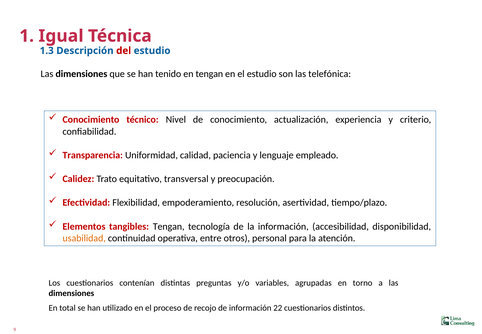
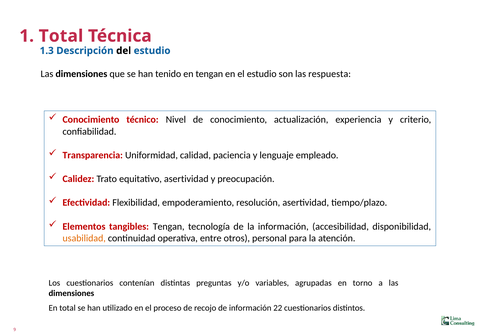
1 Igual: Igual -> Total (61, 36)
del colour: red -> black (124, 51)
telefónica: telefónica -> respuesta (330, 74)
equitativo transversal: transversal -> asertividad (186, 179)
